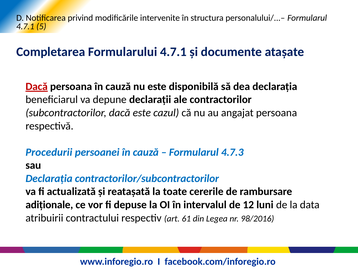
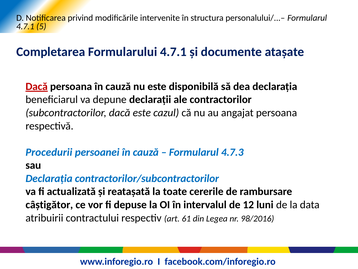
adiționale: adiționale -> câștigător (49, 204)
